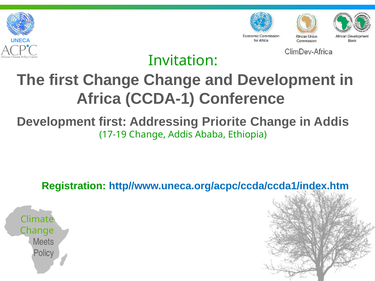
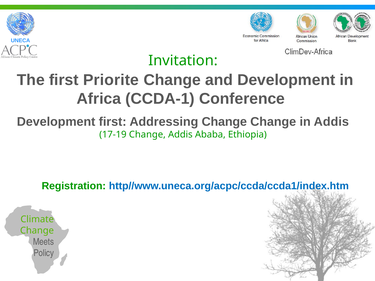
first Change: Change -> Priorite (111, 80)
Addressing Priorite: Priorite -> Change (224, 122)
